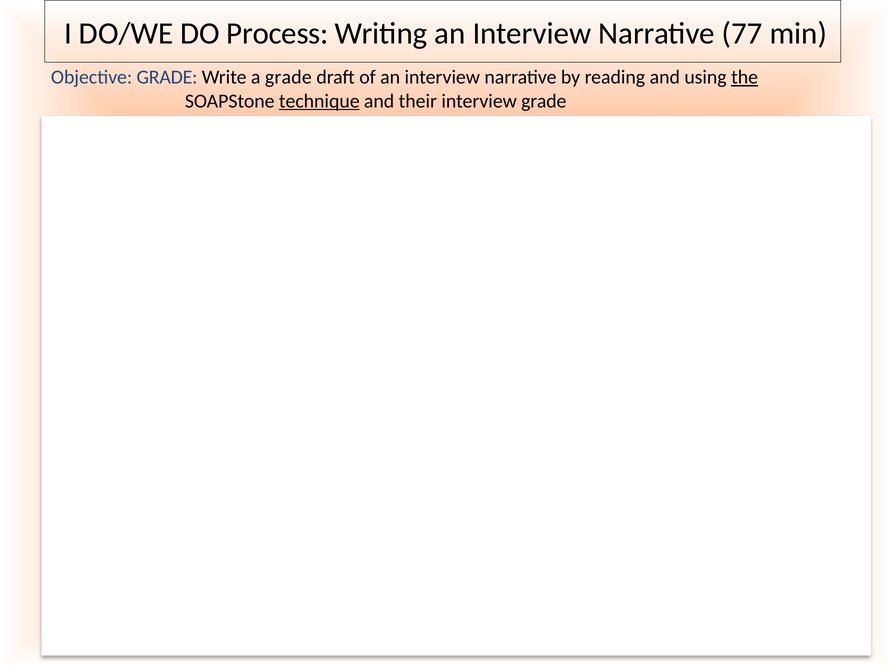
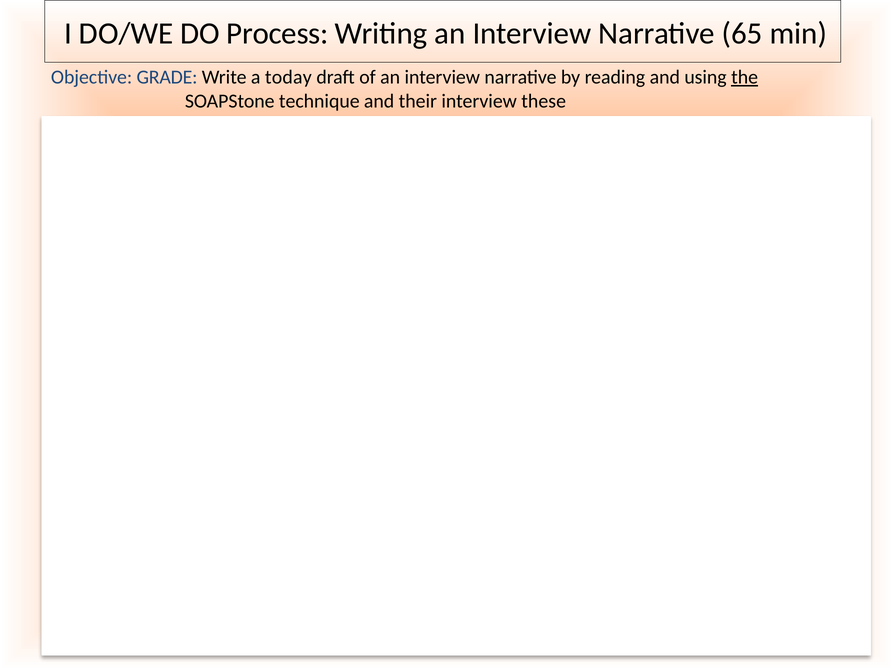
77: 77 -> 65 (742, 33)
a grade: grade -> today (288, 77)
technique underline: present -> none (319, 101)
interview grade: grade -> these (544, 101)
